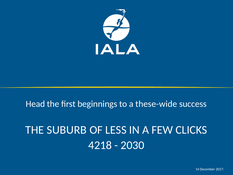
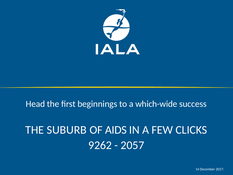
these-wide: these-wide -> which-wide (156, 104)
LESS: LESS -> AIDS (116, 130)
4218: 4218 -> 9262 (100, 145)
2030: 2030 -> 2057 (132, 145)
